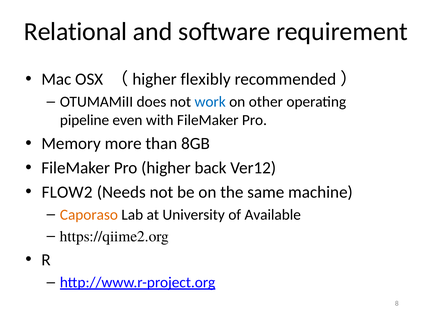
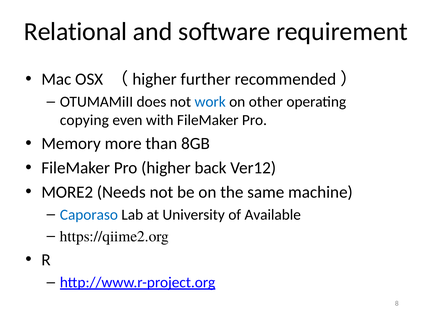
flexibly: flexibly -> further (206, 79)
pipeline: pipeline -> copying (84, 120)
FLOW2: FLOW2 -> MORE2 (67, 192)
Caporaso colour: orange -> blue (89, 215)
